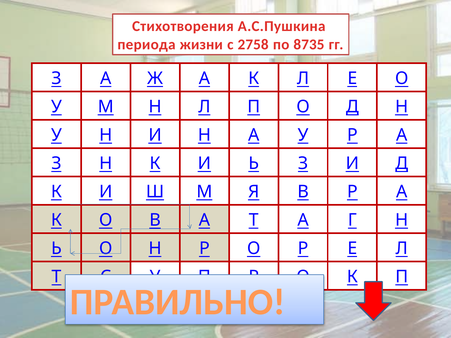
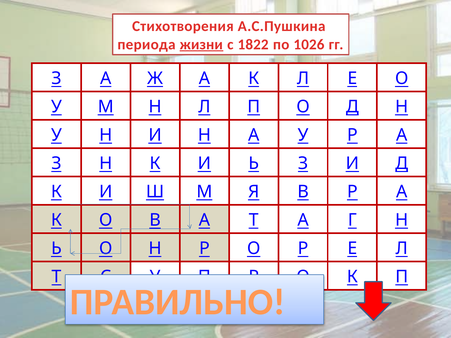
жизни underline: none -> present (201, 44)
2758: 2758 -> 1822 (253, 44)
8735: 8735 -> 1026 (309, 44)
